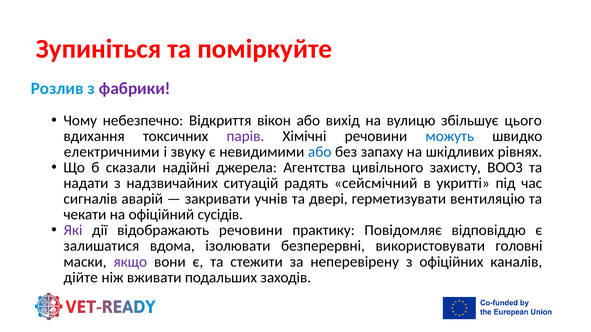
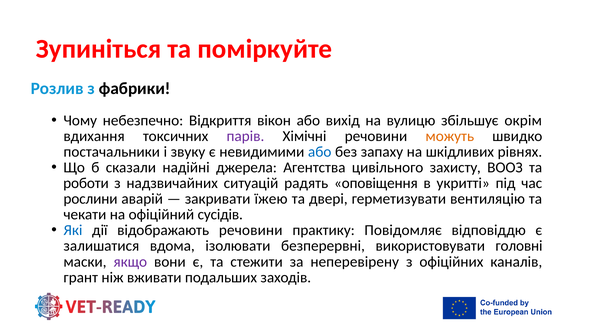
фабрики colour: purple -> black (135, 88)
цього: цього -> окрім (523, 121)
можуть colour: blue -> orange (450, 136)
електричними: електричними -> постачальники (112, 152)
надати: надати -> роботи (86, 183)
сейсмічний: сейсмічний -> оповіщення (376, 183)
сигналів: сигналів -> рослини (90, 199)
учнів: учнів -> їжею (271, 199)
Які colour: purple -> blue (73, 231)
дійте: дійте -> грант (81, 278)
